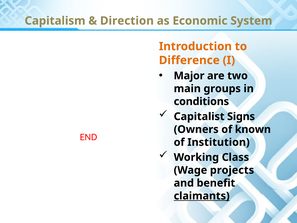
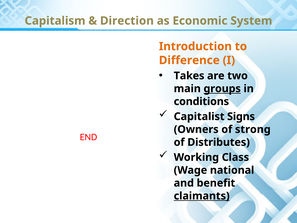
Major: Major -> Takes (189, 76)
groups underline: none -> present (222, 89)
known: known -> strong (253, 129)
Institution: Institution -> Distributes (219, 142)
projects: projects -> national (232, 170)
